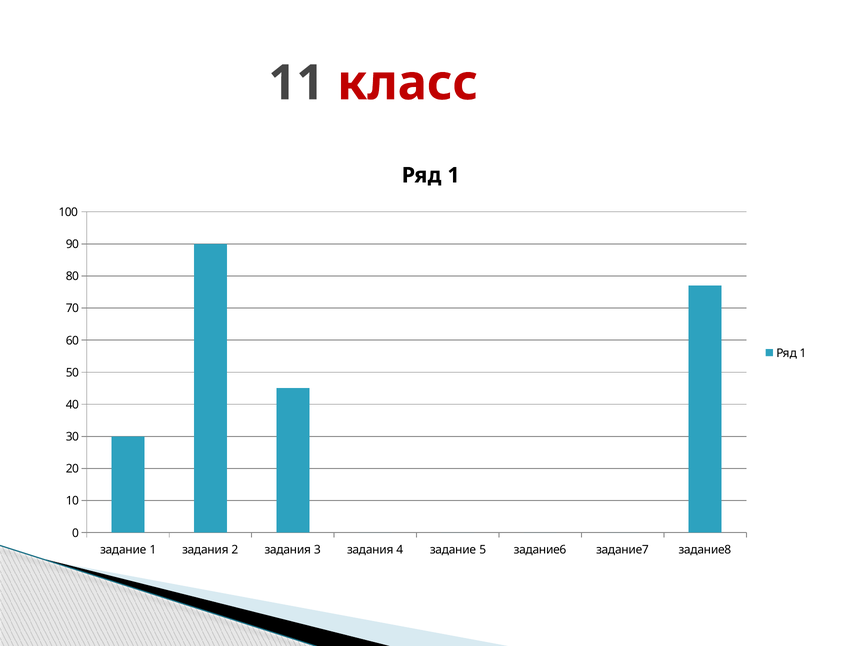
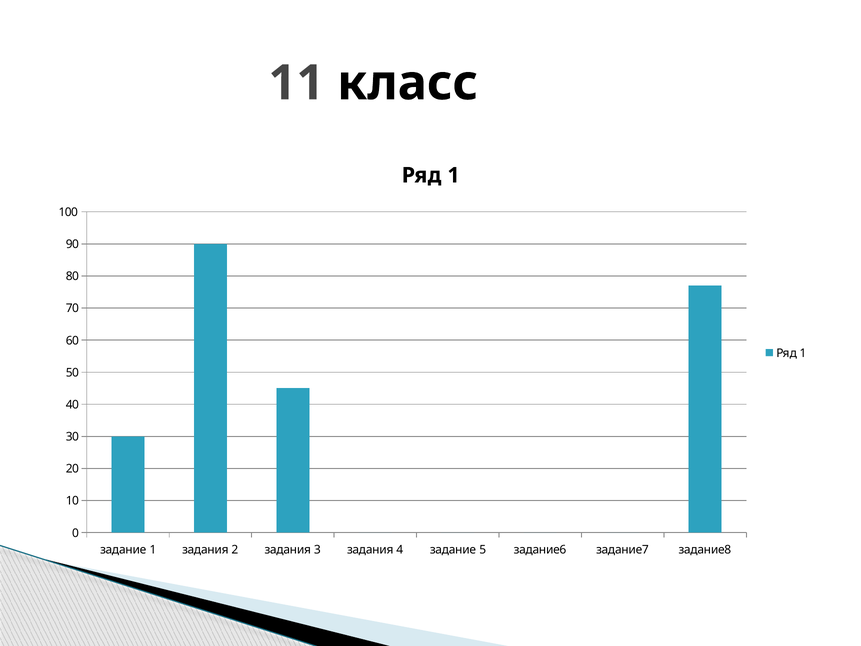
класс colour: red -> black (408, 83)
